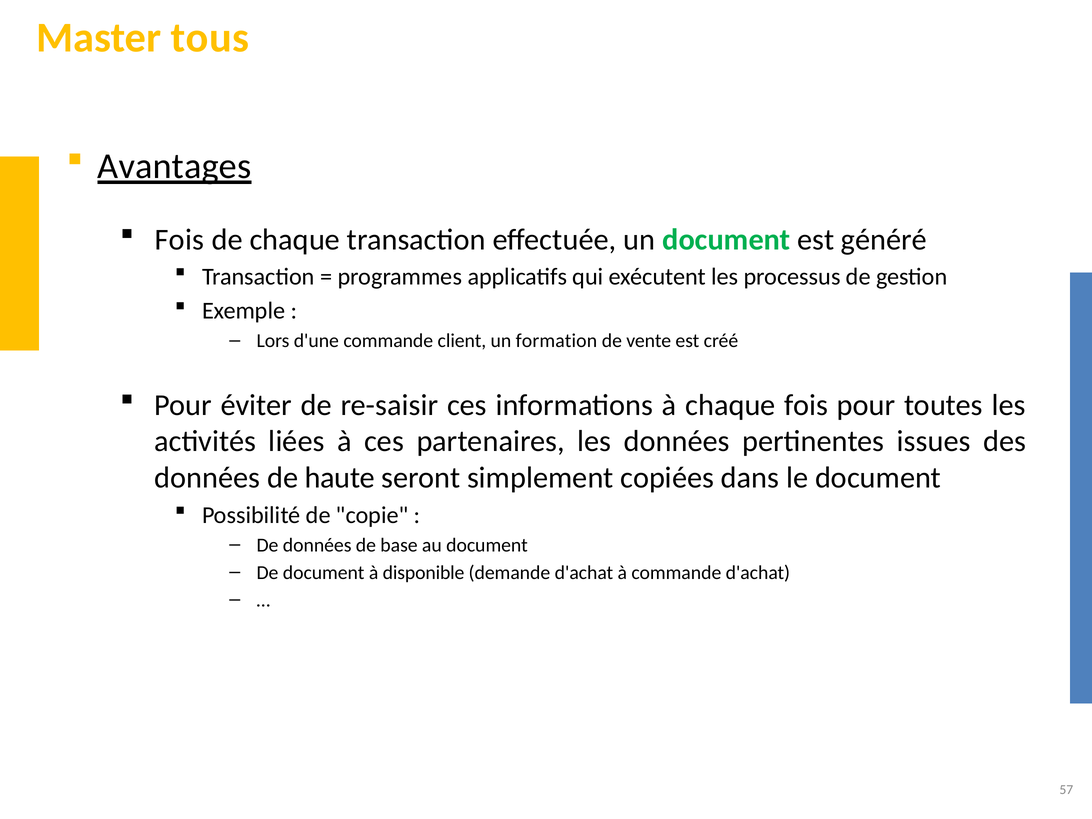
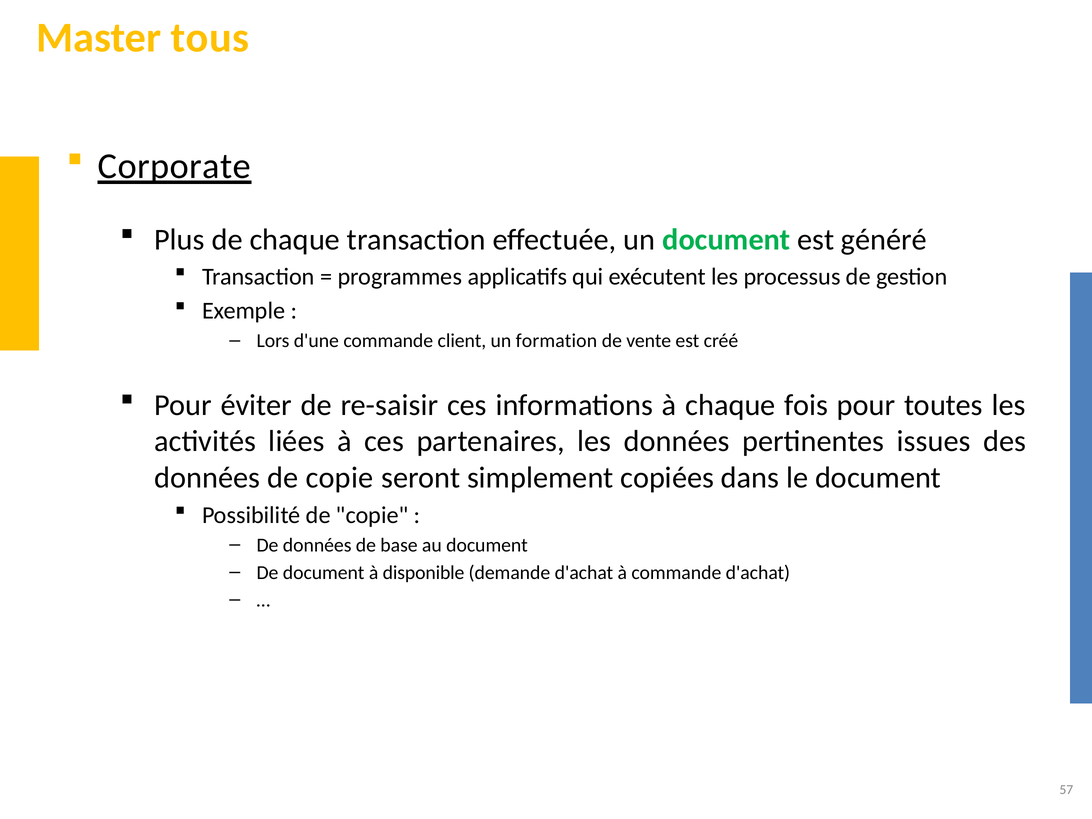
Avantages: Avantages -> Corporate (174, 166)
Fois: Fois -> Plus (180, 240)
données de haute: haute -> copie (340, 478)
